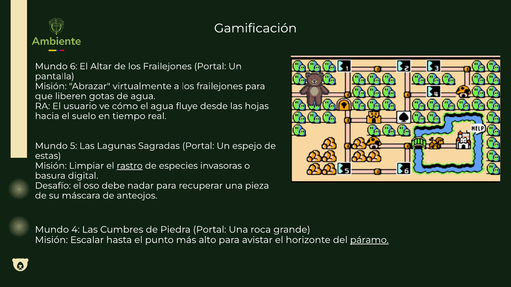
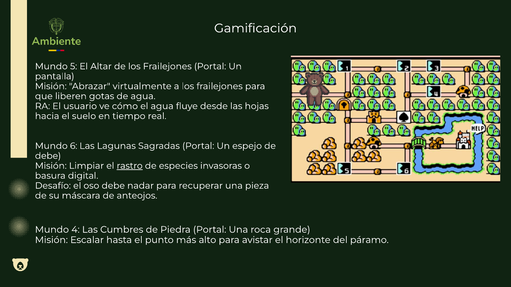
6: 6 -> 5 (74, 66)
5: 5 -> 6 (74, 146)
estas: estas -> debe (48, 156)
páramo underline: present -> none (369, 240)
